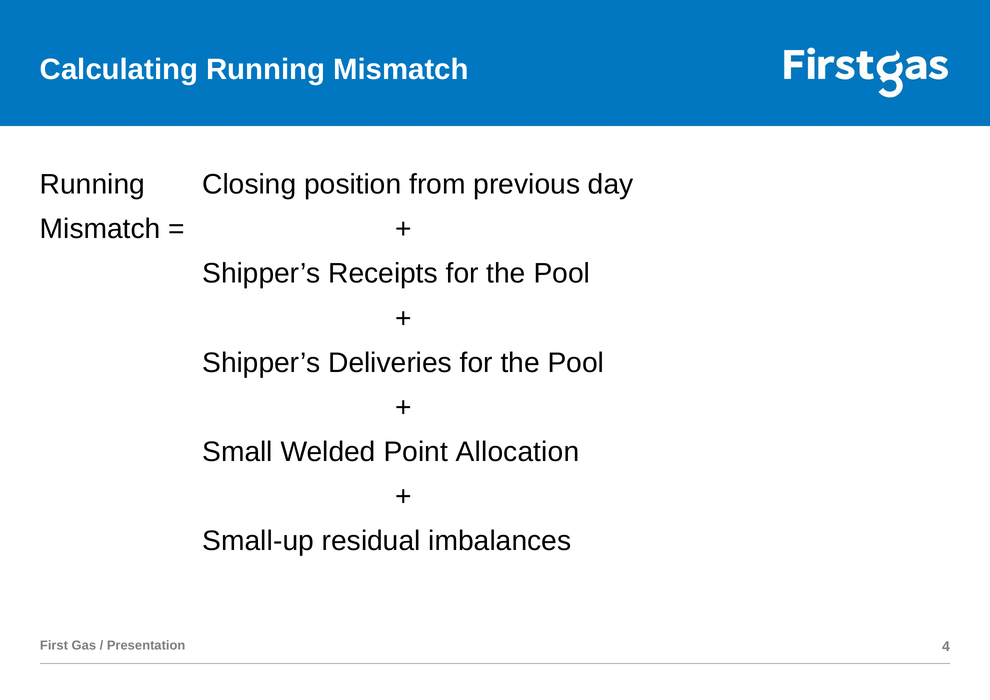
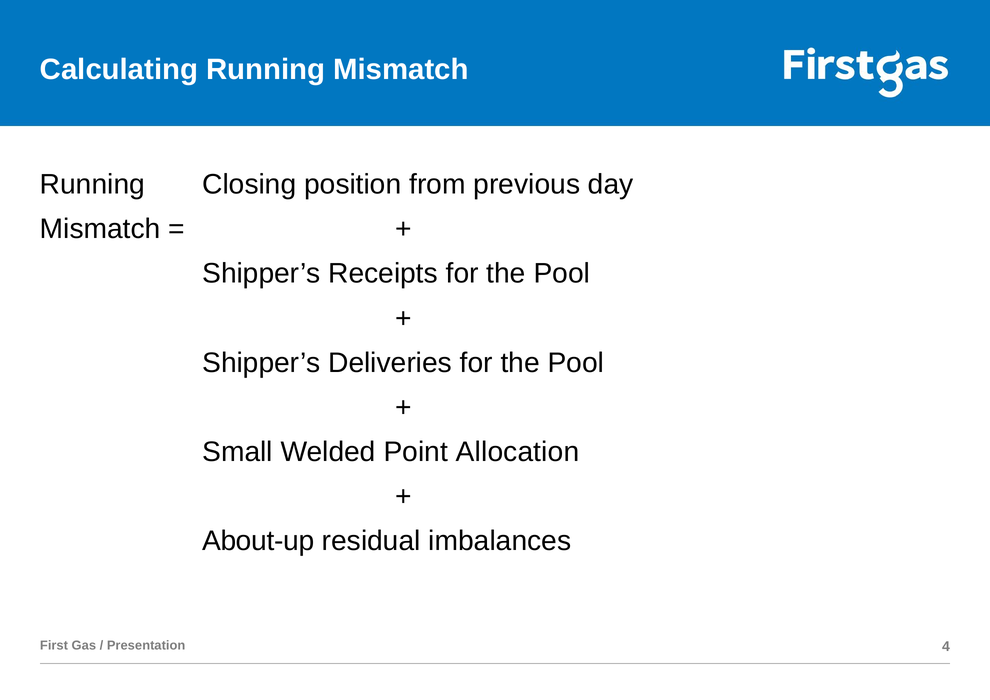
Small-up: Small-up -> About-up (258, 541)
